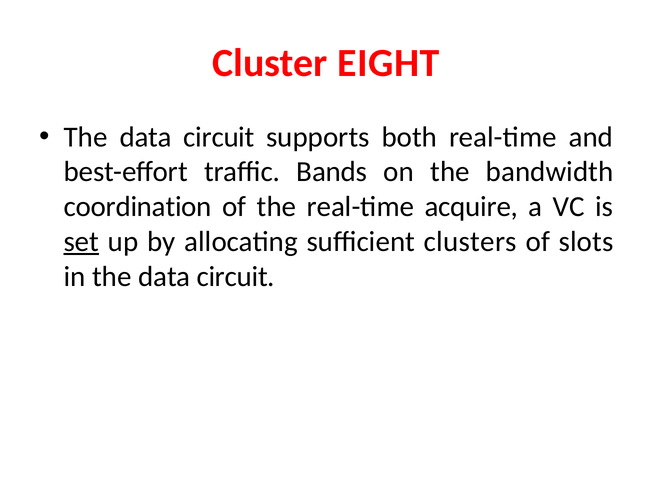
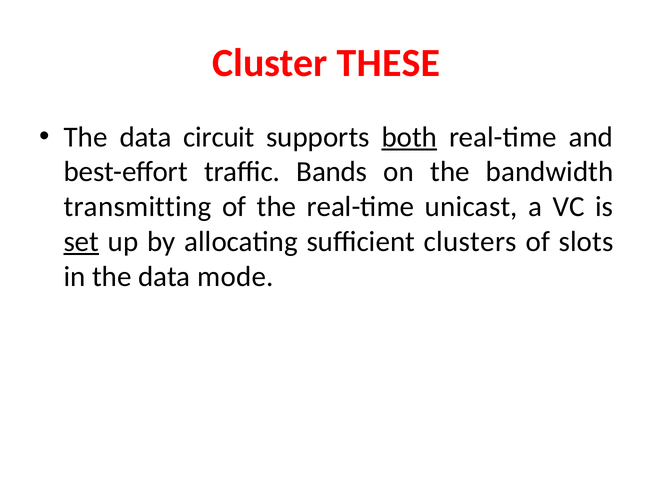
EIGHT: EIGHT -> THESE (388, 63)
both underline: none -> present (409, 137)
coordination: coordination -> transmitting (137, 207)
acquire: acquire -> unicast (471, 207)
in the data circuit: circuit -> mode (235, 276)
